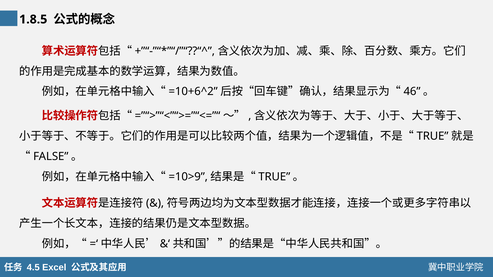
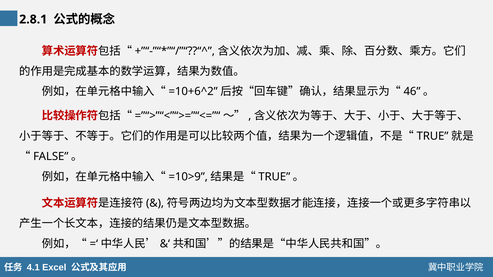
1.8.5: 1.8.5 -> 2.8.1 (33, 19)
4.5: 4.5 -> 4.1 (33, 268)
